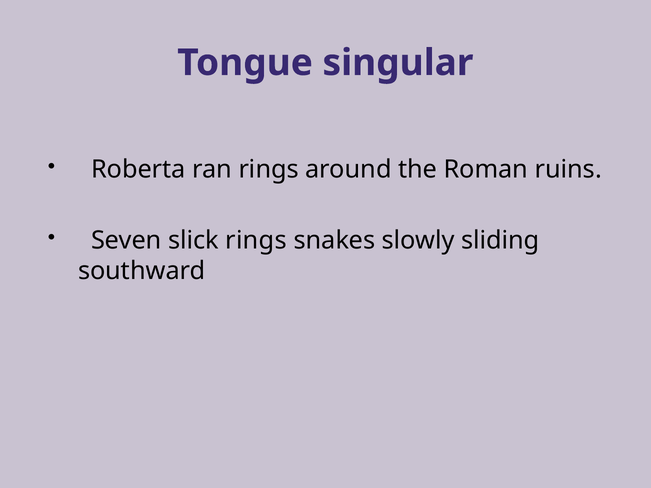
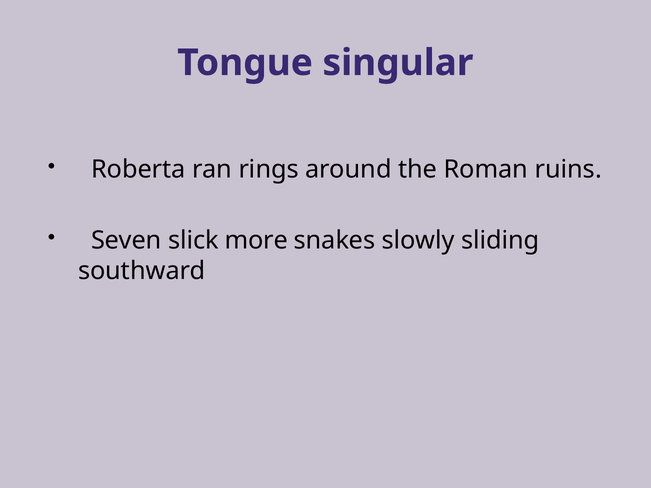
slick rings: rings -> more (256, 241)
